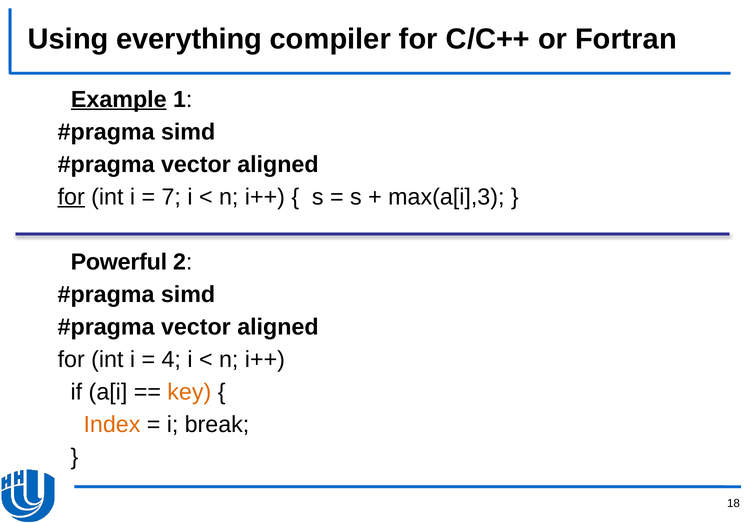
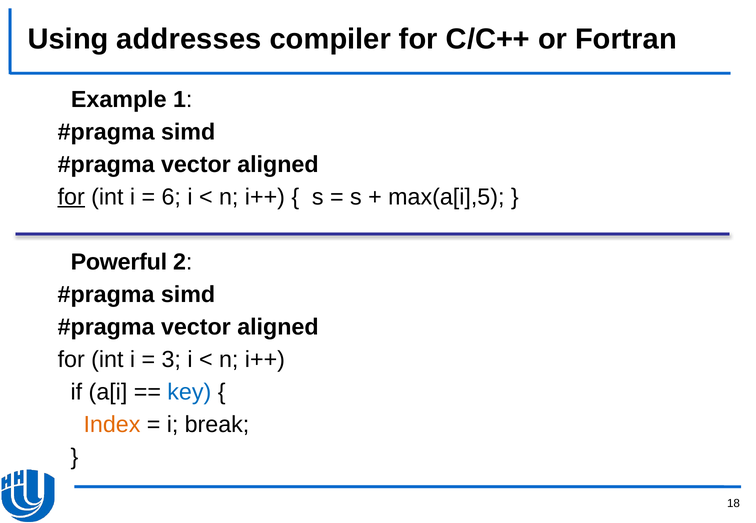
everything: everything -> addresses (189, 39)
Example underline: present -> none (119, 99)
7: 7 -> 6 (171, 197)
max(a[i],3: max(a[i],3 -> max(a[i],5 (446, 197)
4: 4 -> 3 (171, 360)
key colour: orange -> blue (189, 392)
